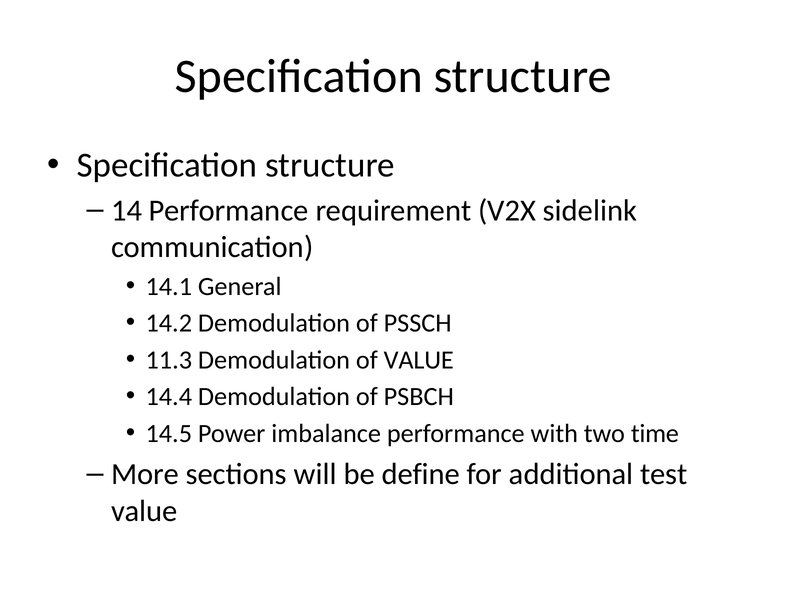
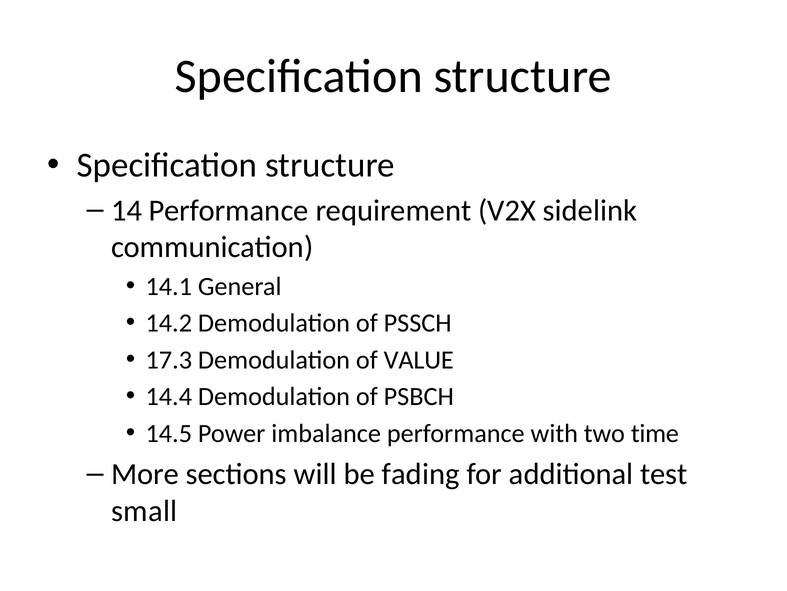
11.3: 11.3 -> 17.3 (169, 360)
define: define -> fading (421, 473)
value: value -> small (144, 510)
